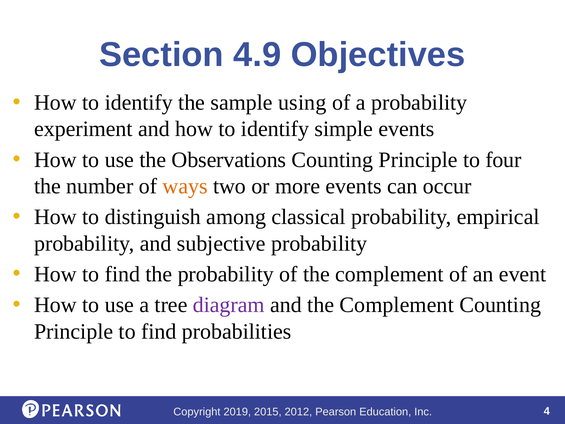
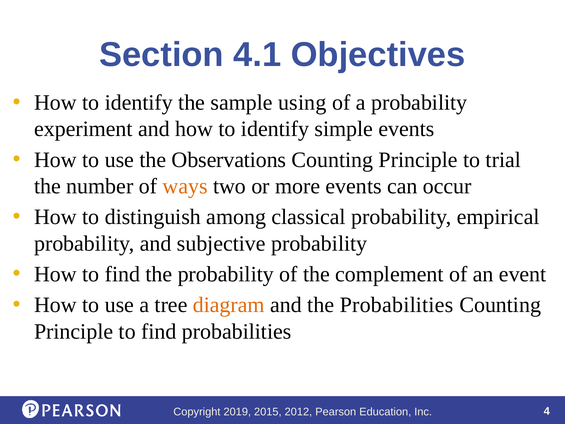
4.9: 4.9 -> 4.1 (257, 55)
four: four -> trial (503, 160)
diagram colour: purple -> orange (229, 305)
and the Complement: Complement -> Probabilities (397, 305)
